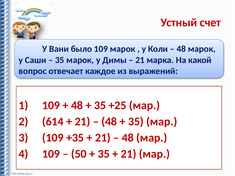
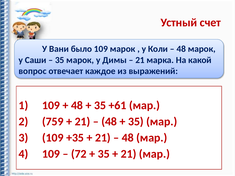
+25: +25 -> +61 (117, 105)
614: 614 -> 759 (53, 122)
50: 50 -> 72 (79, 154)
